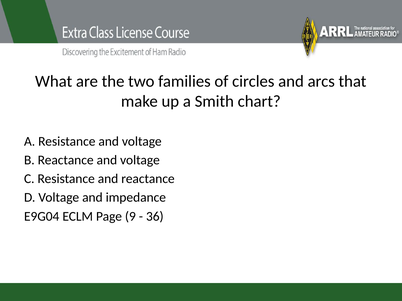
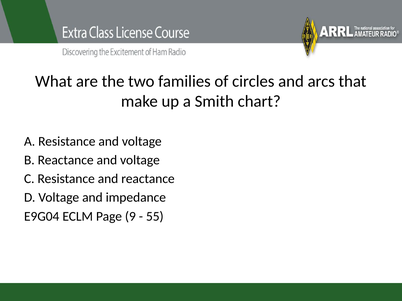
36: 36 -> 55 (155, 217)
